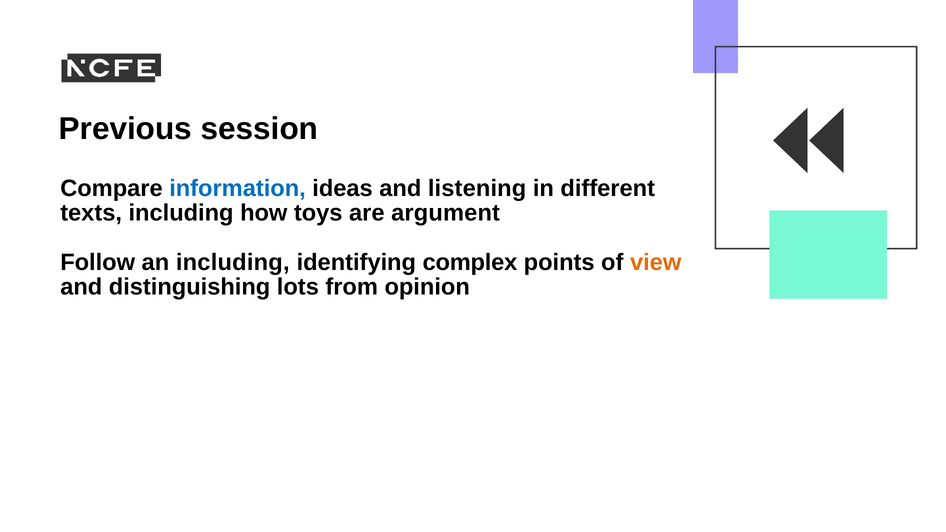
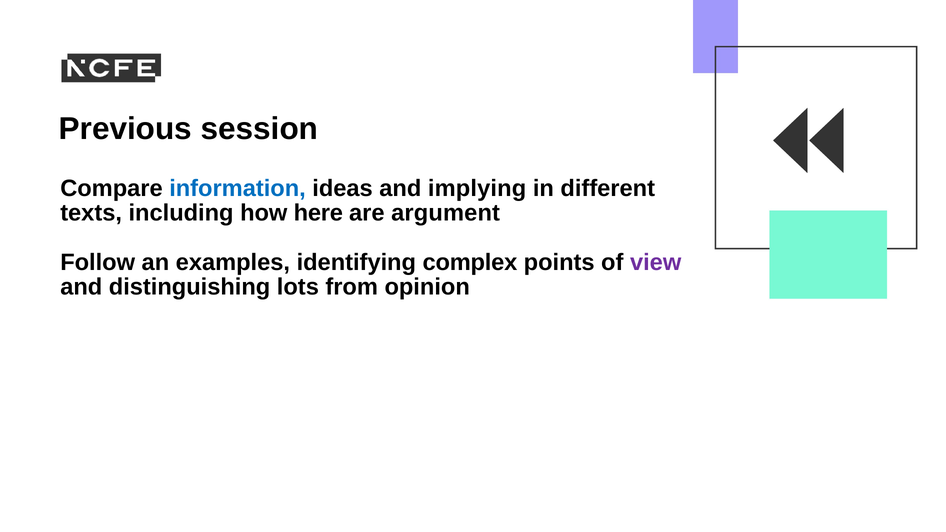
listening: listening -> implying (477, 188)
toys: toys -> here (318, 213)
an including: including -> examples (233, 262)
view colour: orange -> purple (656, 262)
